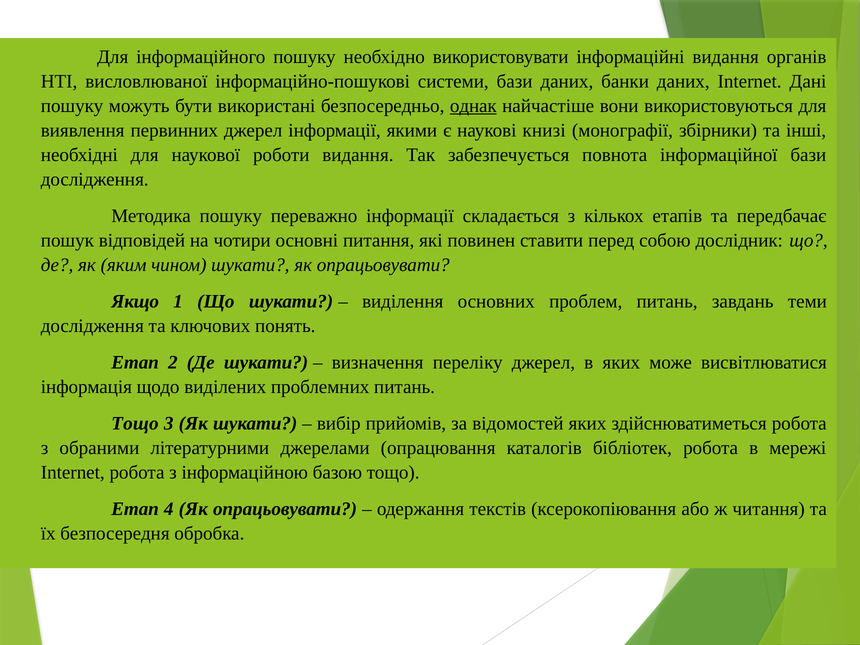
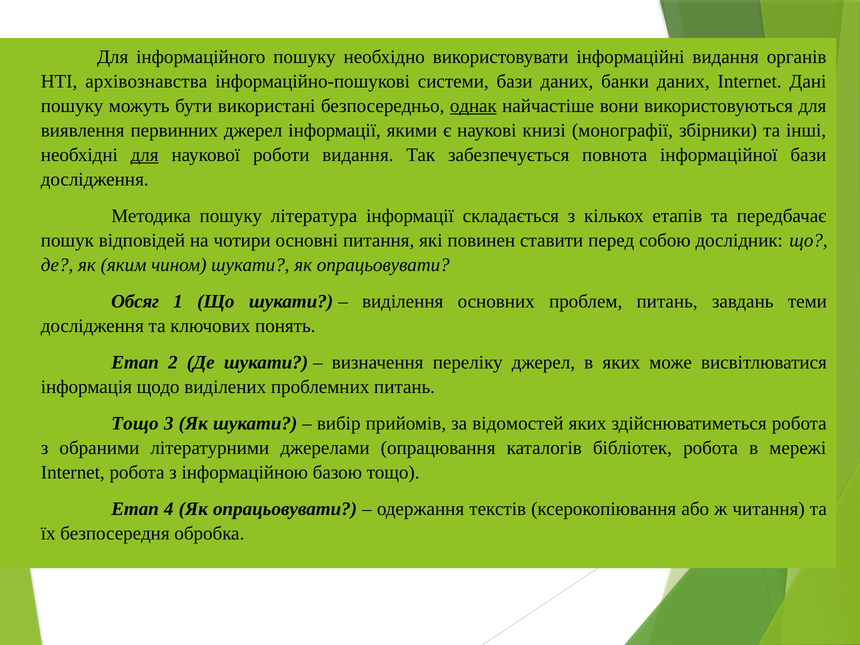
висловлюваної: висловлюваної -> архівознавства (146, 81)
для underline: none -> present (145, 155)
переважно: переважно -> література (314, 216)
Якщо: Якщо -> Обсяг (135, 301)
